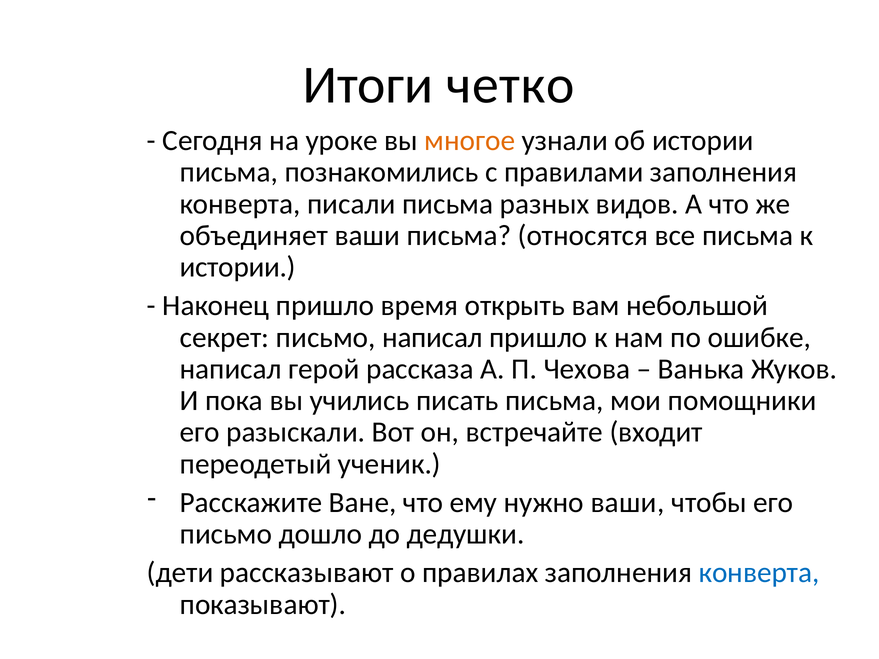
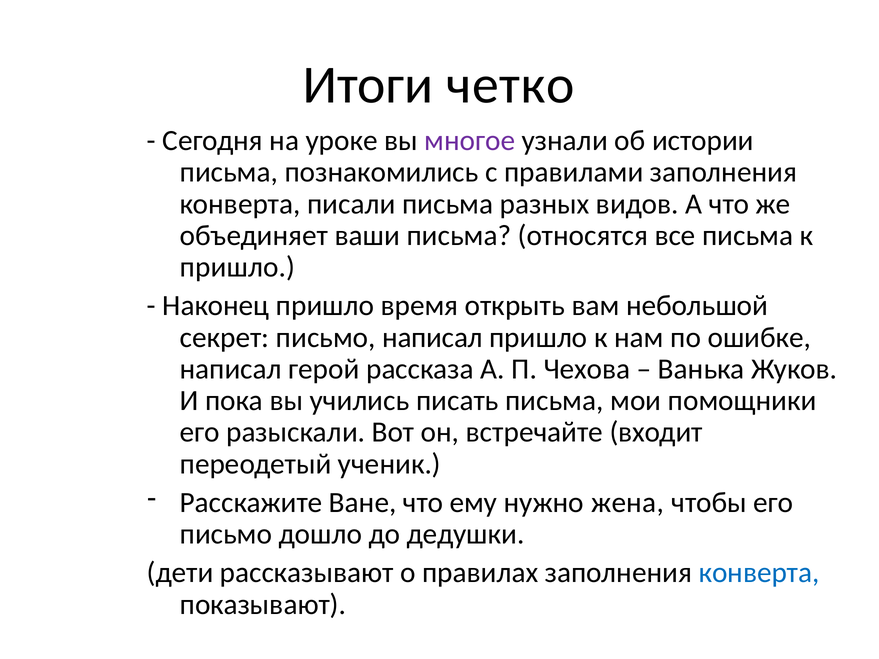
многое colour: orange -> purple (470, 141)
истории: истории -> пришло (238, 267)
нужно ваши: ваши -> жена (627, 503)
